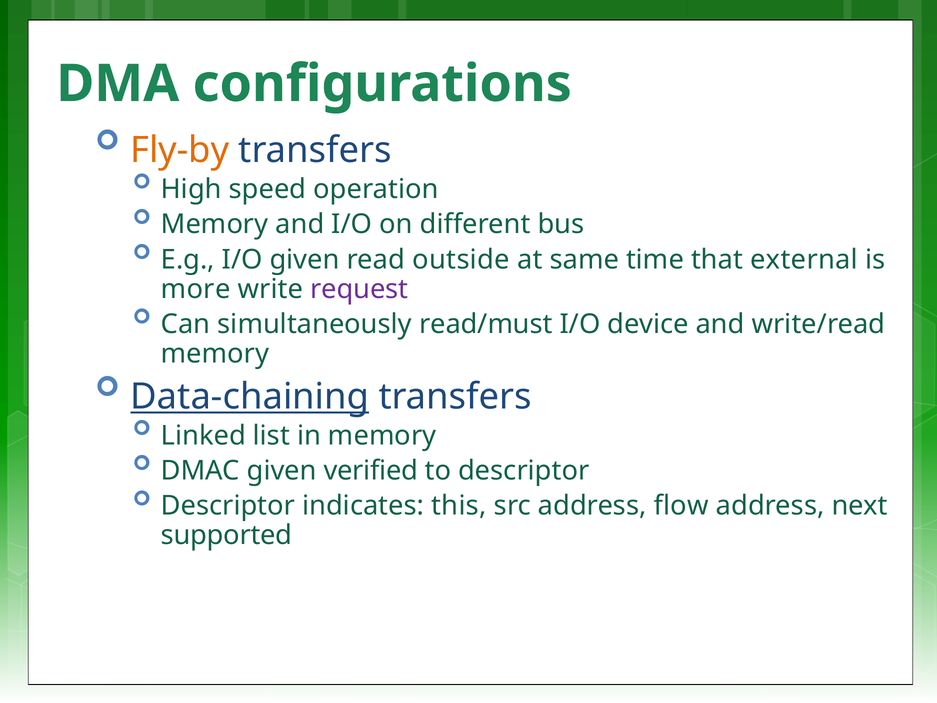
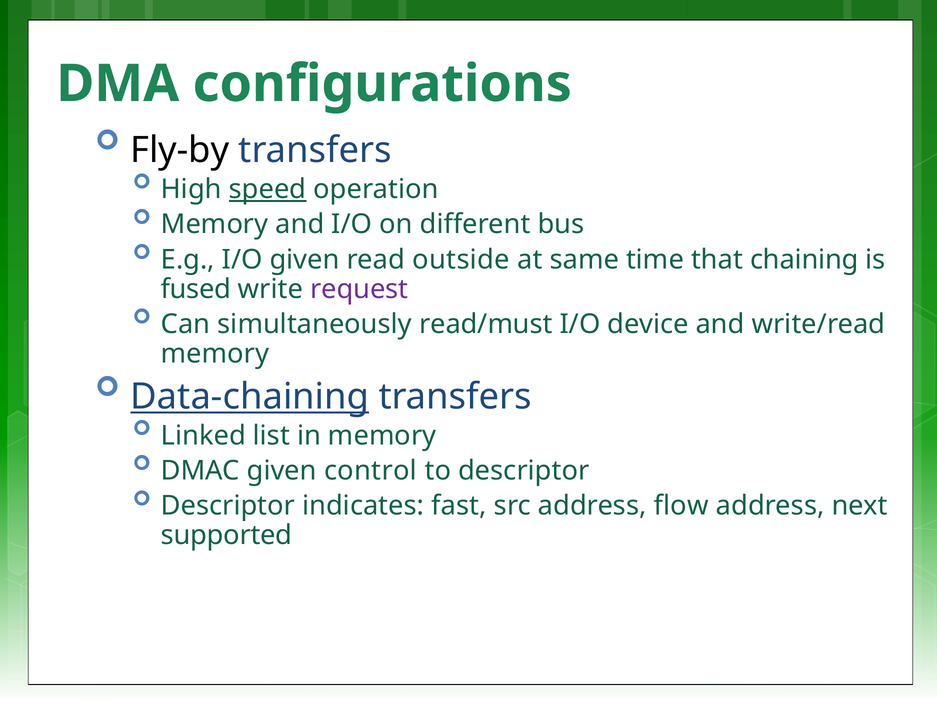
Fly-by colour: orange -> black (180, 150)
speed underline: none -> present (268, 189)
external: external -> chaining (804, 259)
more: more -> fused (196, 289)
verified: verified -> control (371, 471)
this: this -> fast (459, 506)
